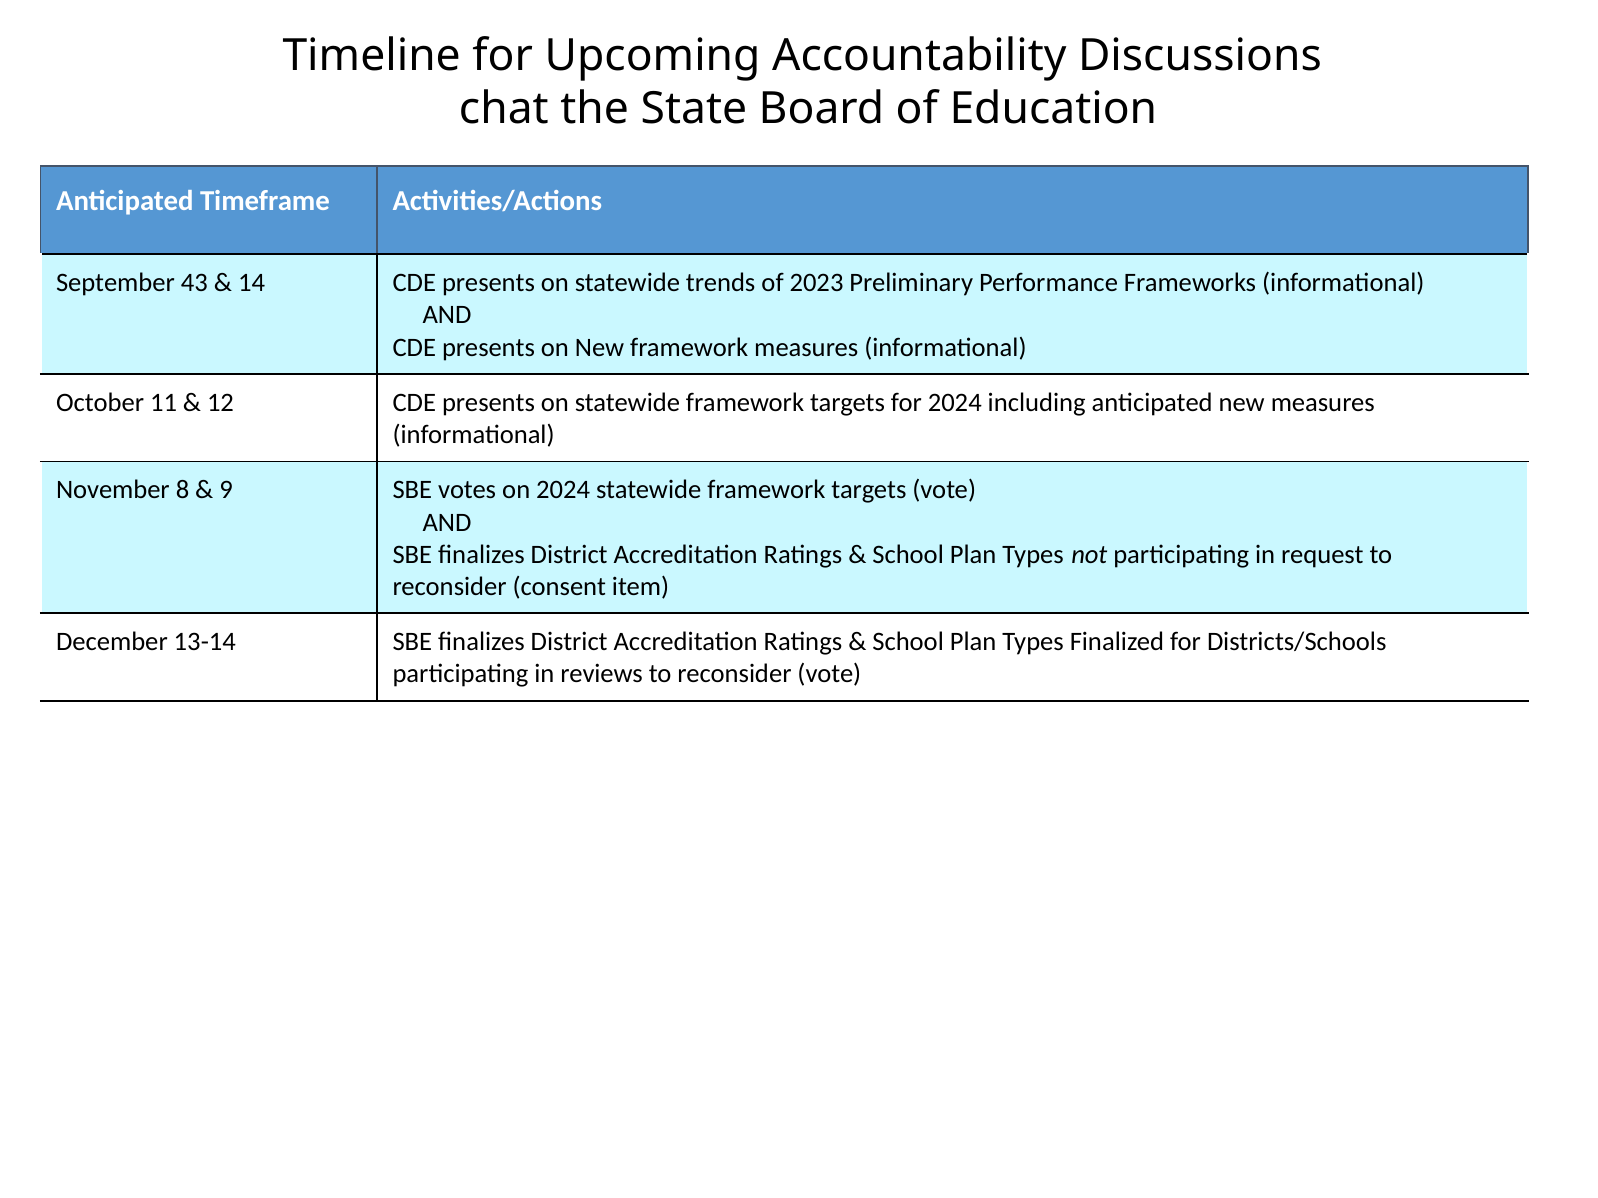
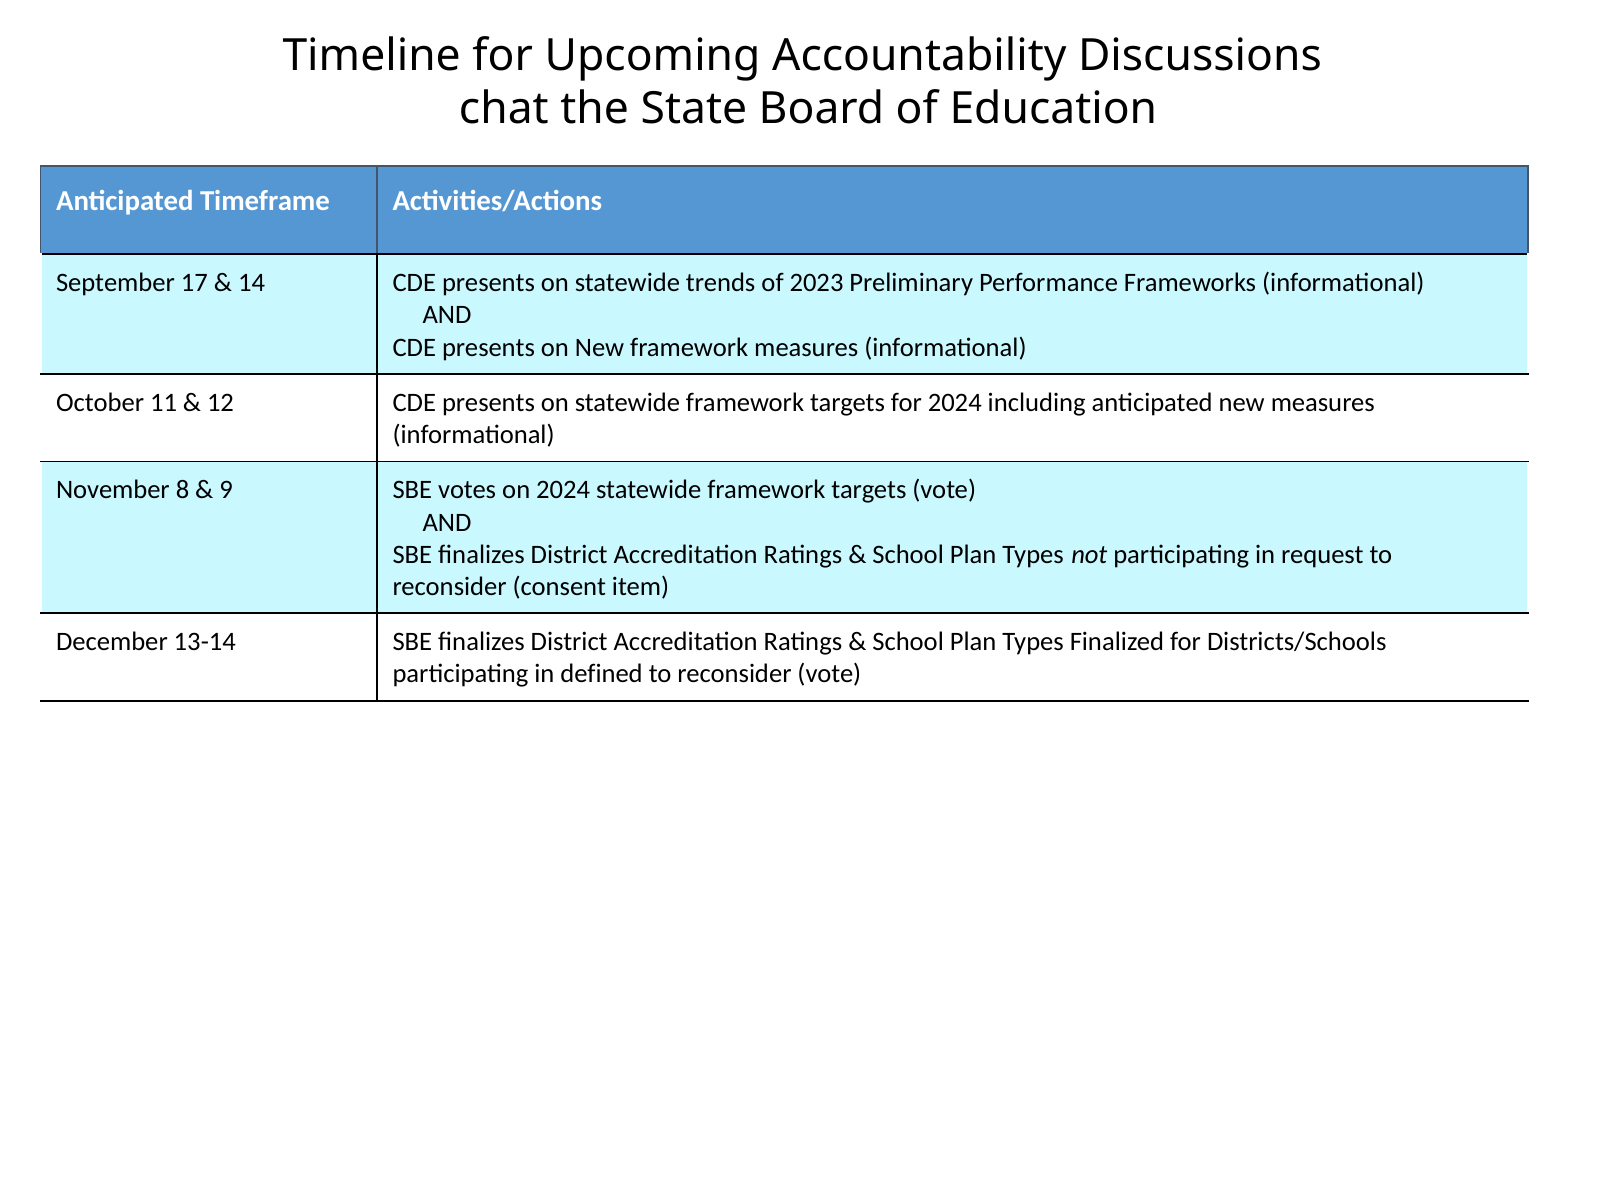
43: 43 -> 17 (194, 283)
reviews: reviews -> defined (602, 674)
